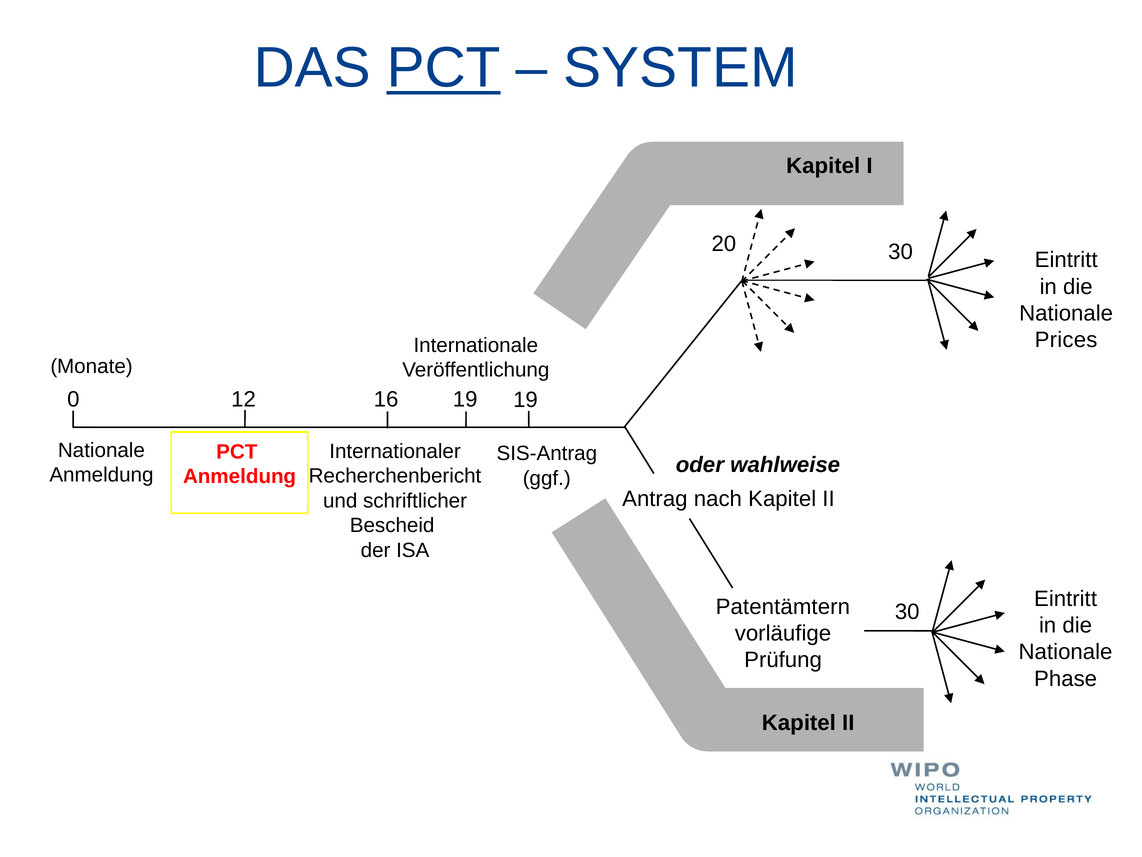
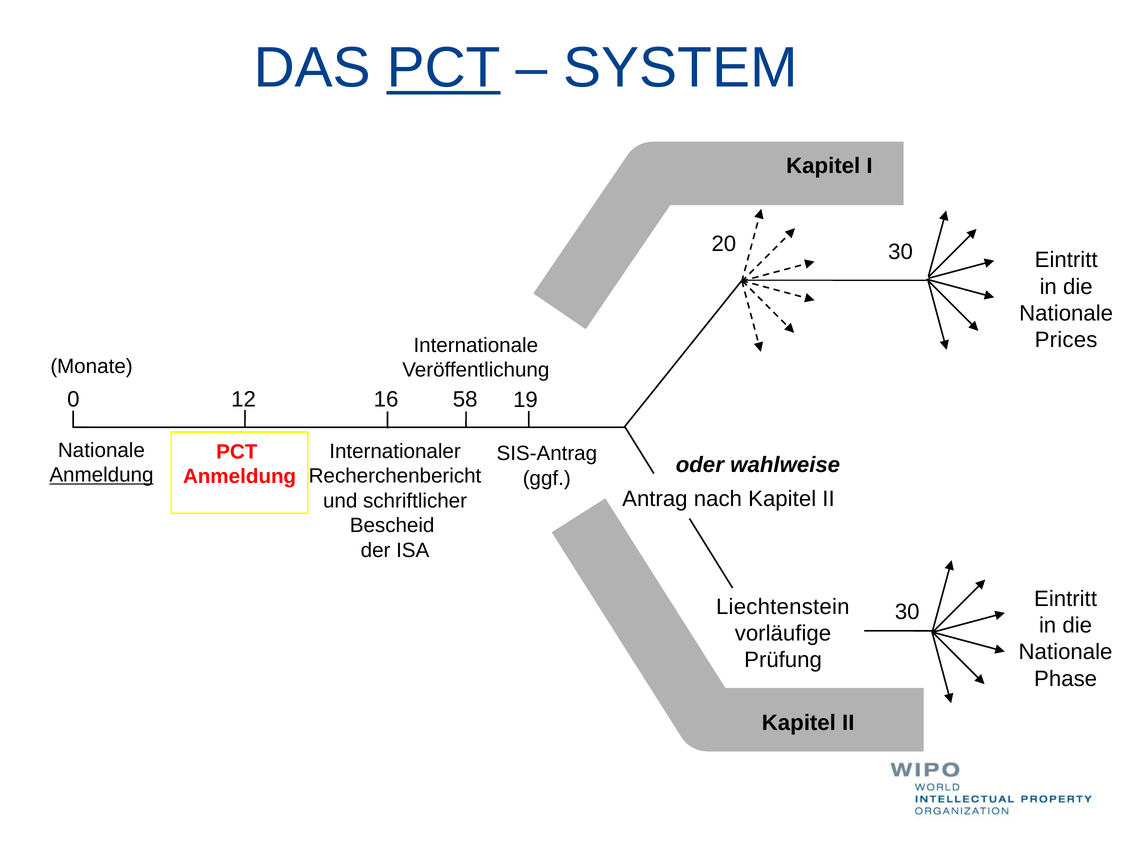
16 19: 19 -> 58 (465, 399)
Anmeldung underline: none -> present (101, 475)
Patentämtern: Patentämtern -> Liechtenstein (783, 606)
